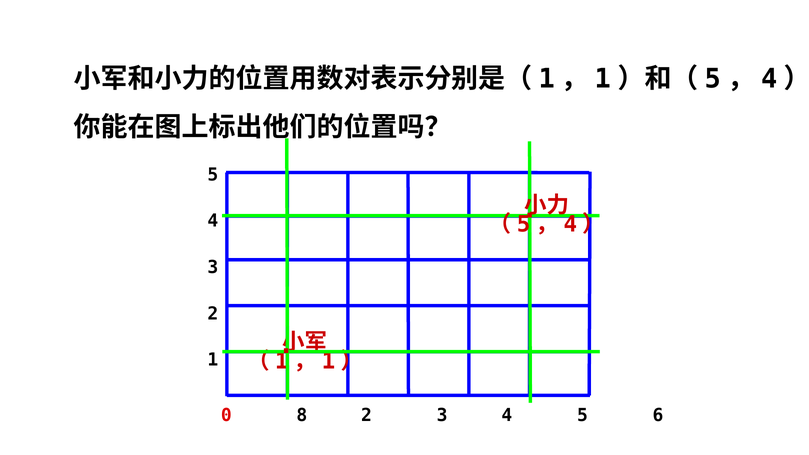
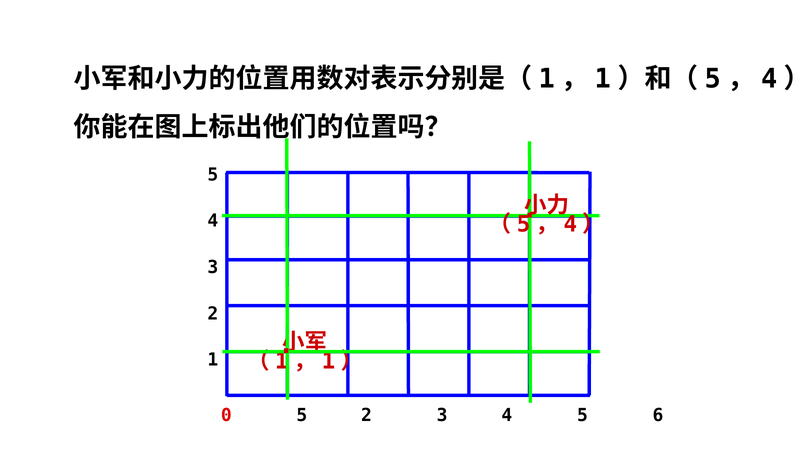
0 8: 8 -> 5 (302, 415)
